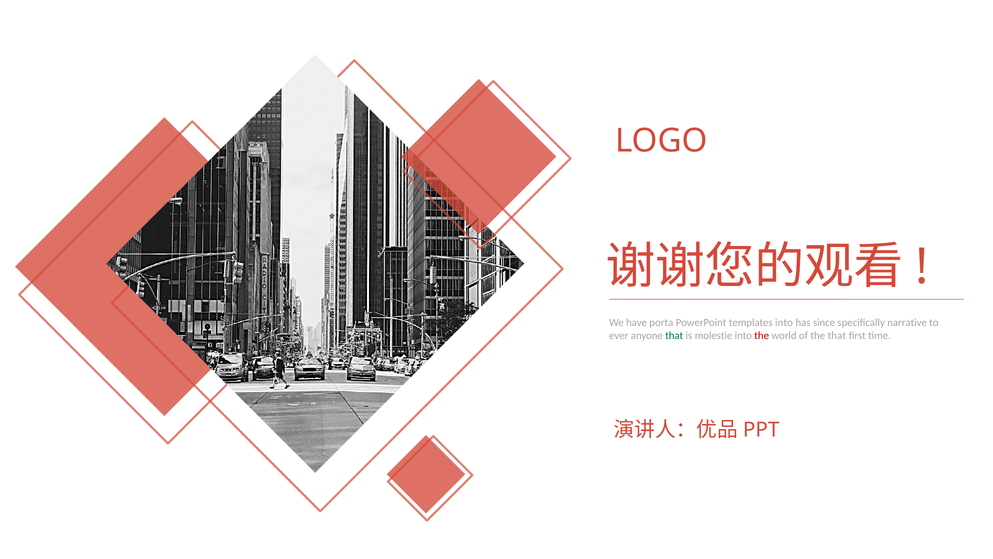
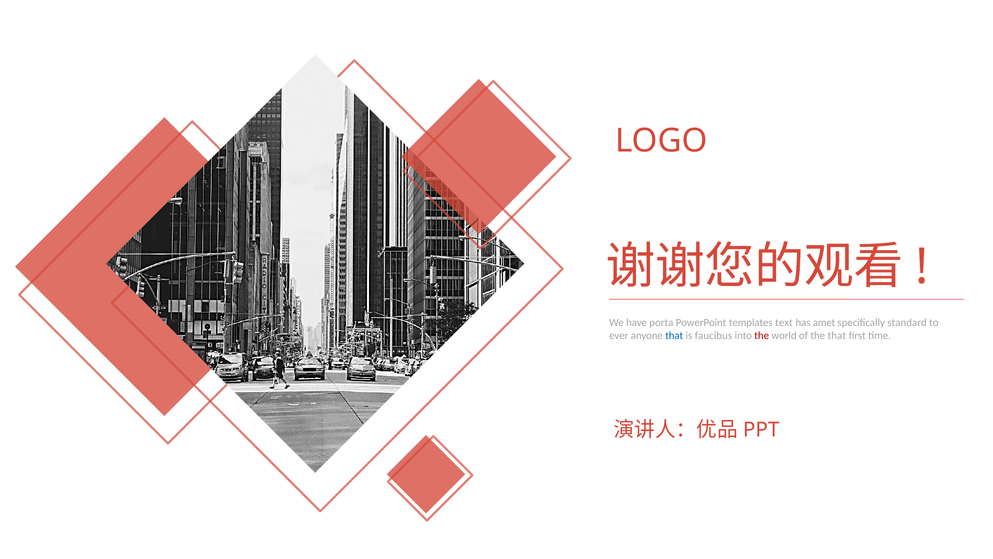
templates into: into -> text (784, 323)
since: since -> amet (824, 323)
narrative: narrative -> standard (907, 323)
that colour: green -> blue (674, 336)
molestie: molestie -> faucibus (713, 336)
